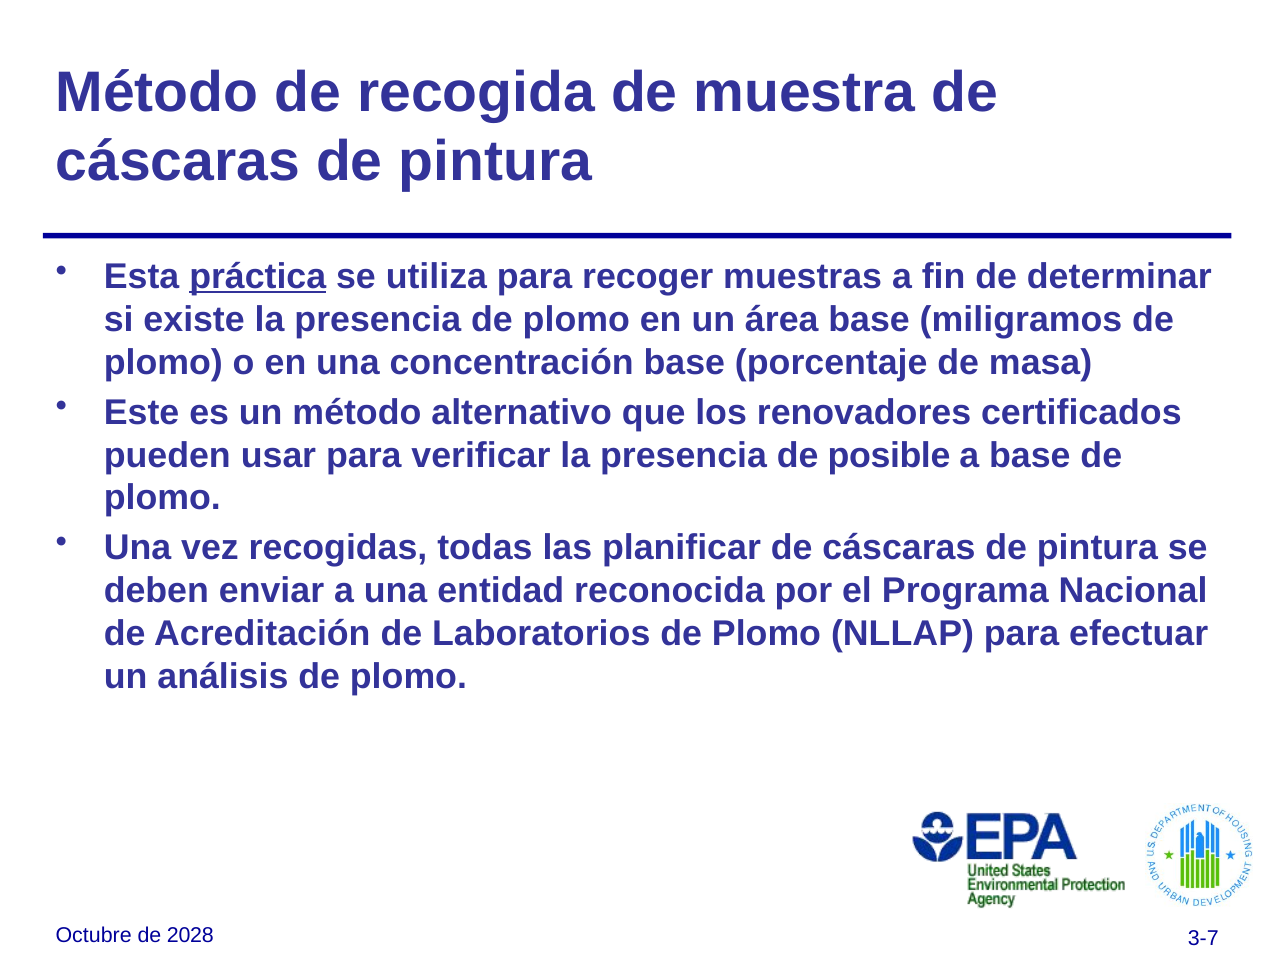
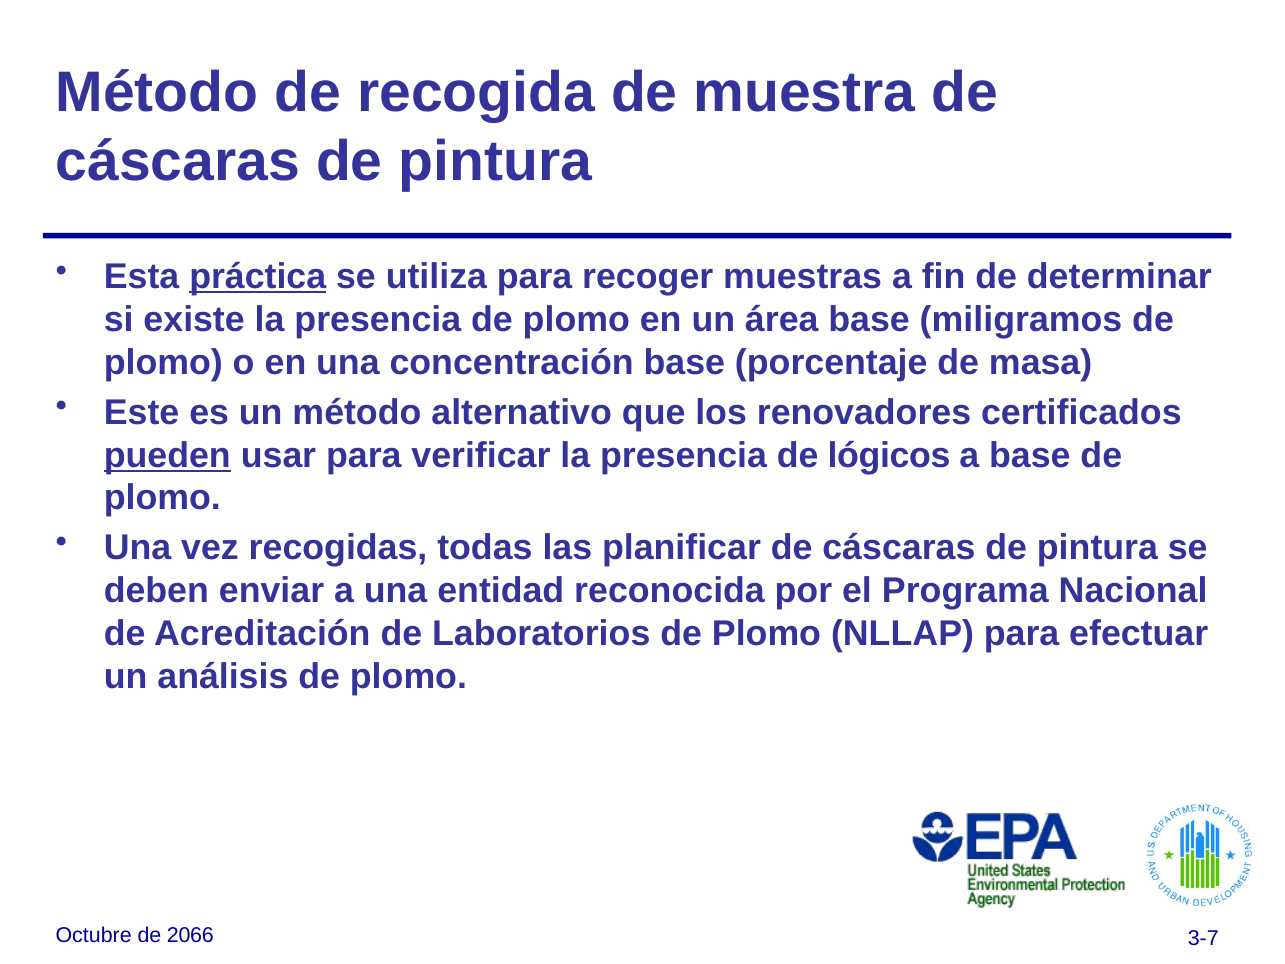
pueden underline: none -> present (167, 455)
posible: posible -> lógicos (889, 455)
2028: 2028 -> 2066 (190, 936)
